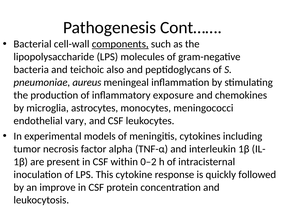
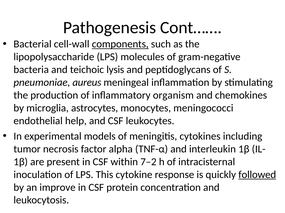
also: also -> lysis (115, 70)
exposure: exposure -> organism (173, 96)
vary: vary -> help (76, 121)
0–2: 0–2 -> 7–2 (148, 162)
followed underline: none -> present (257, 175)
